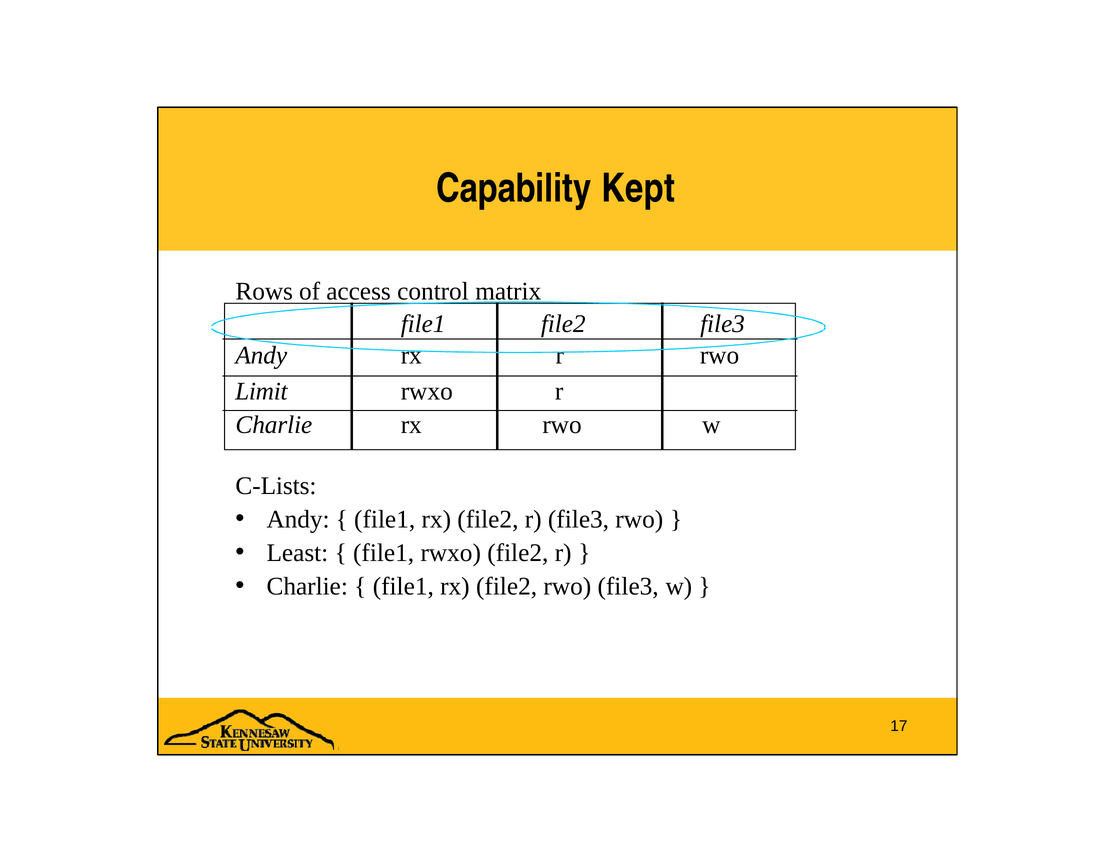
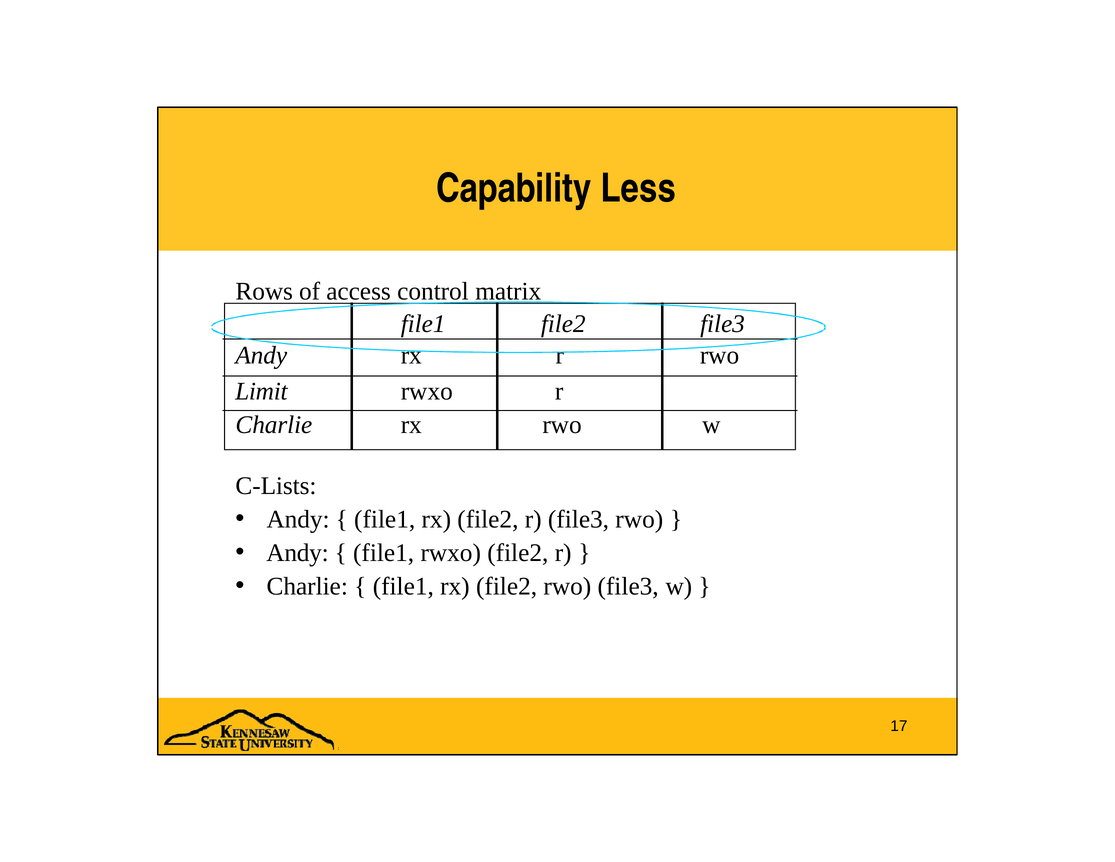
Kept: Kept -> Less (638, 188)
Least: Least -> Andy (298, 553)
